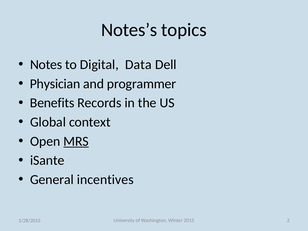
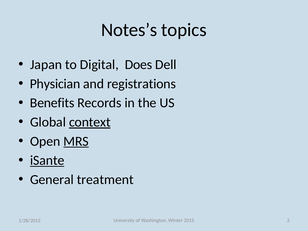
Notes: Notes -> Japan (46, 65)
Data: Data -> Does (138, 65)
programmer: programmer -> registrations (141, 84)
context underline: none -> present (90, 122)
iSante underline: none -> present (47, 160)
incentives: incentives -> treatment (105, 180)
